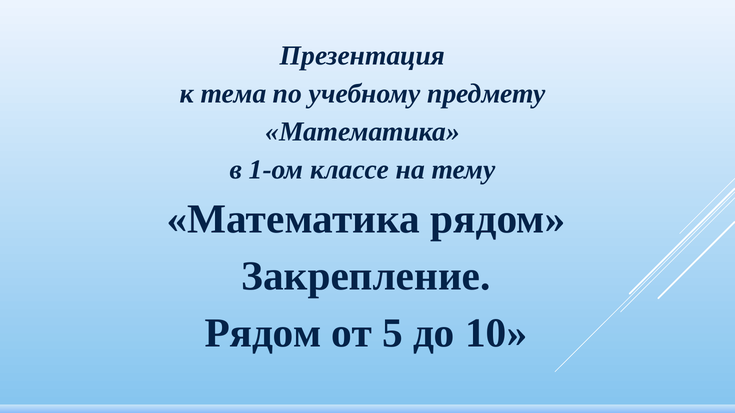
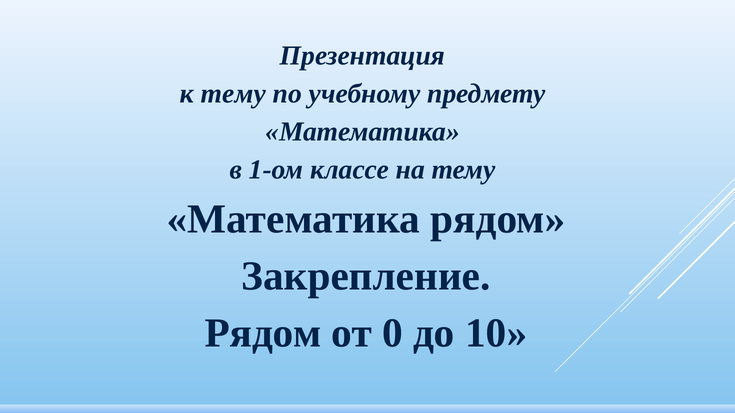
к тема: тема -> тему (233, 94)
5: 5 -> 0 (392, 333)
